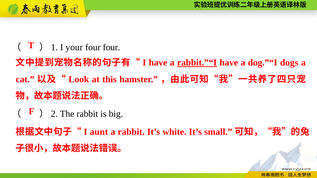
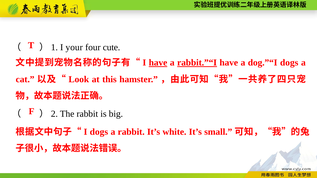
four four: four -> cute (112, 48)
have underline: none -> present (158, 63)
I aunt: aunt -> dogs (99, 132)
